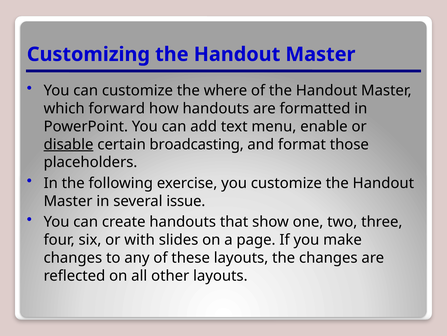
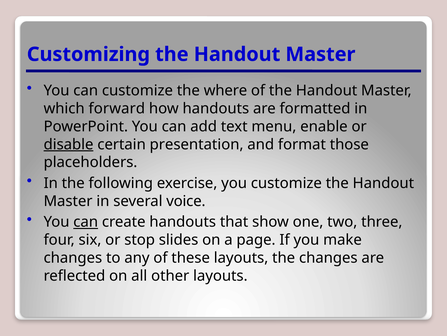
broadcasting: broadcasting -> presentation (197, 144)
issue: issue -> voice (186, 201)
can underline: none -> present (86, 222)
with: with -> stop (140, 239)
